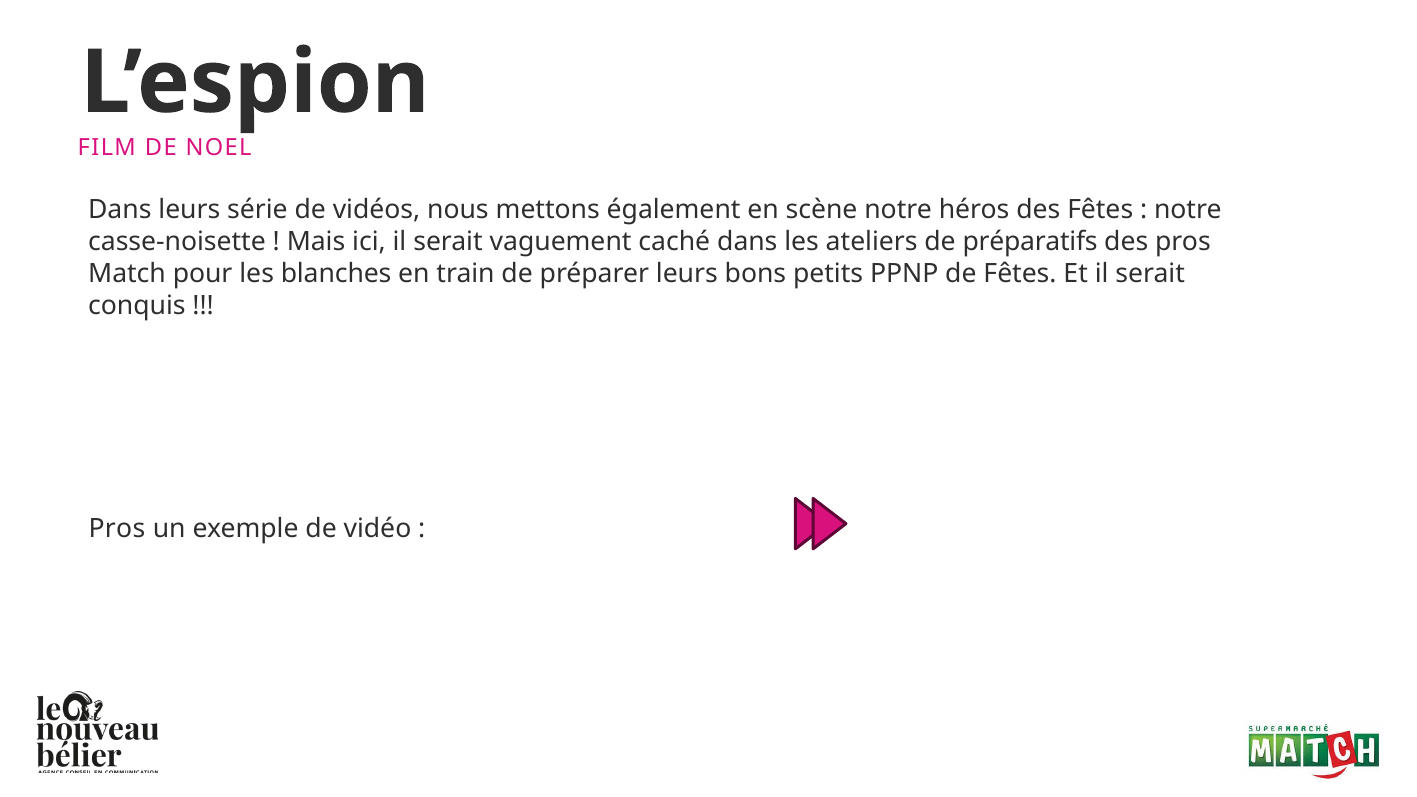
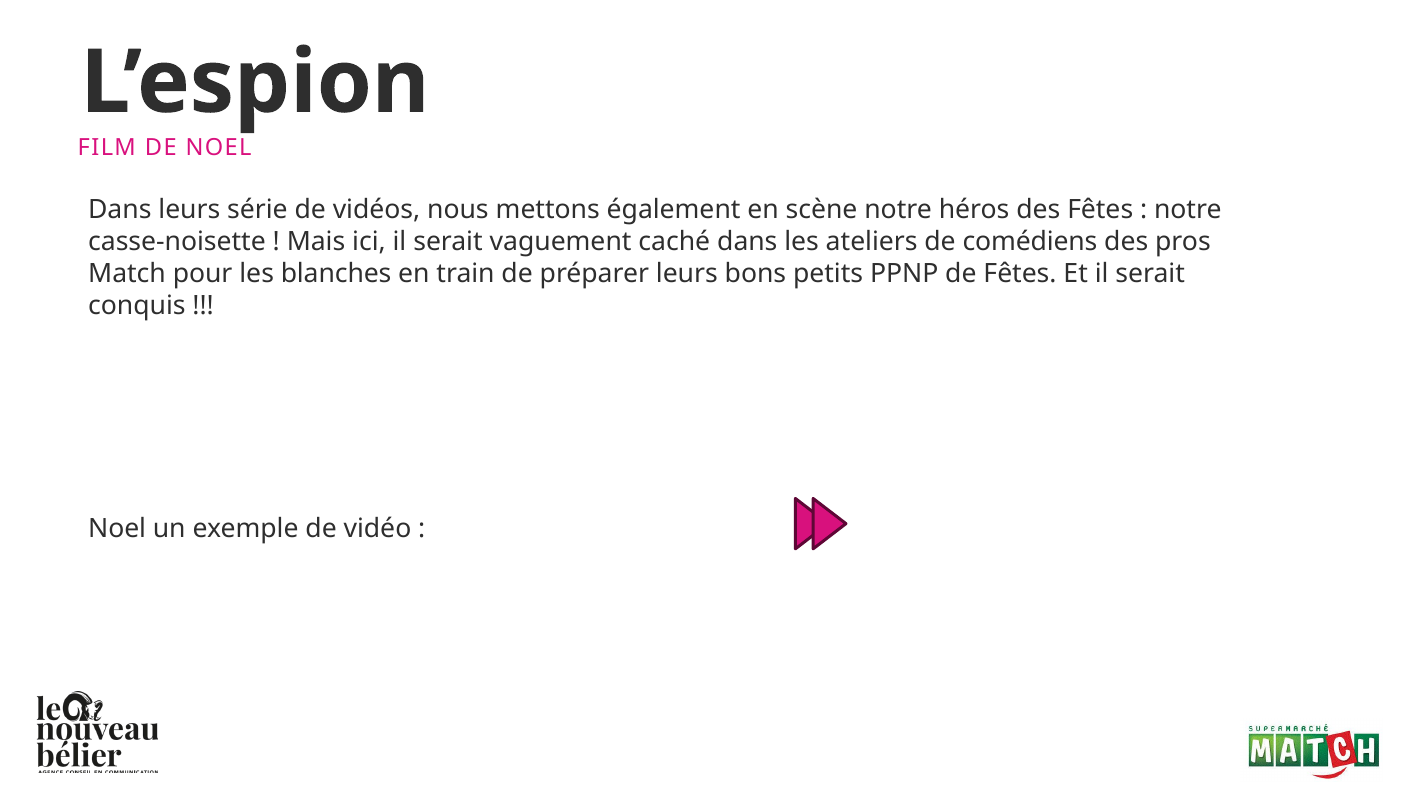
préparatifs: préparatifs -> comédiens (1030, 242)
Pros: Pros -> Noel (117, 529)
